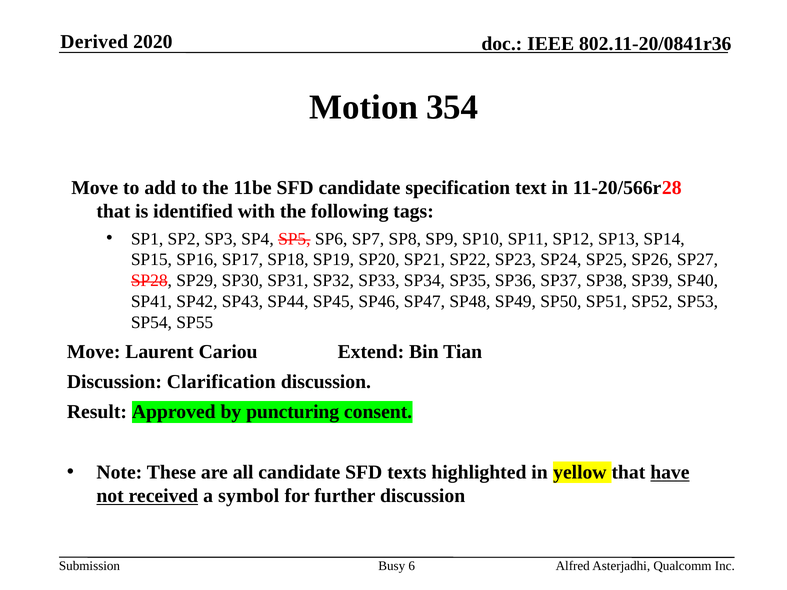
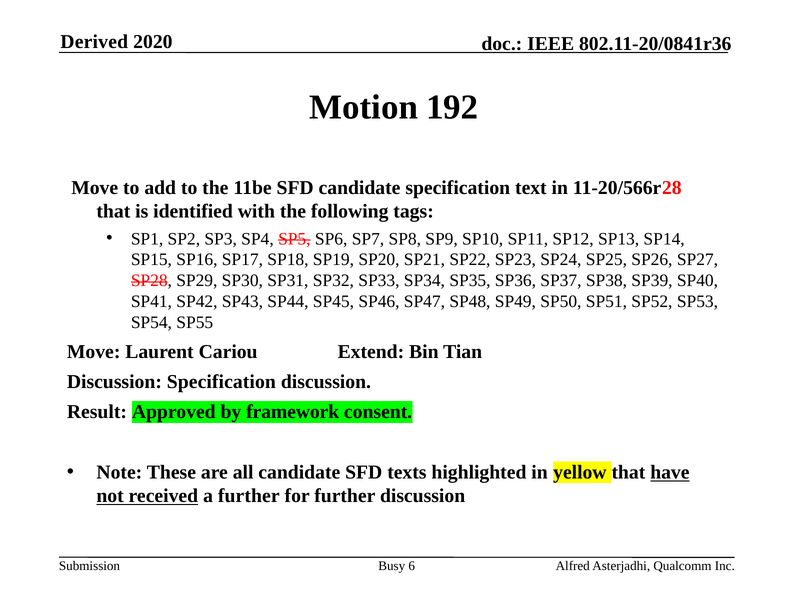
354: 354 -> 192 (452, 107)
Discussion Clarification: Clarification -> Specification (221, 382)
puncturing: puncturing -> framework (293, 412)
a symbol: symbol -> further (249, 496)
